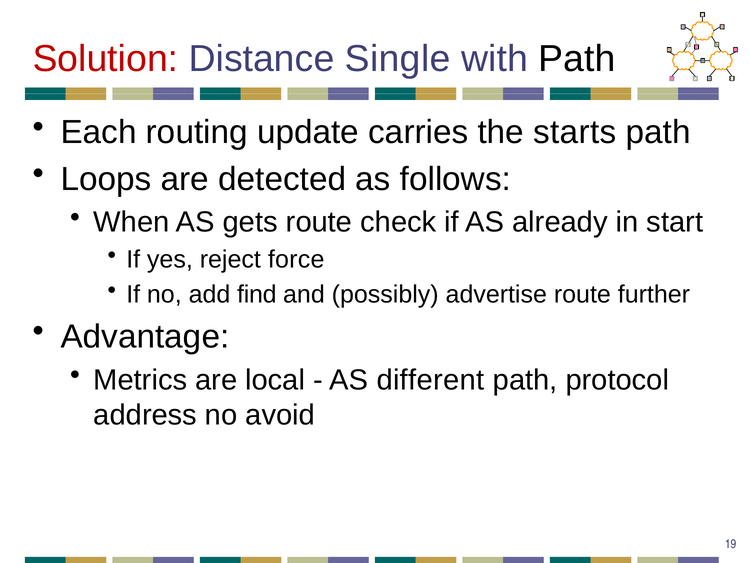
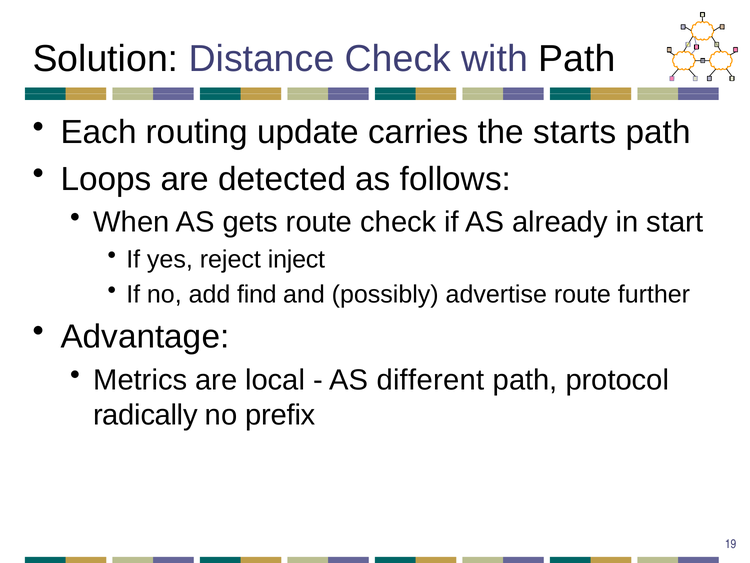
Solution colour: red -> black (105, 59)
Distance Single: Single -> Check (398, 59)
force: force -> inject (296, 259)
address: address -> radically (145, 415)
avoid: avoid -> prefix (280, 415)
